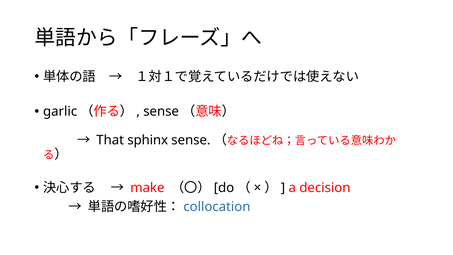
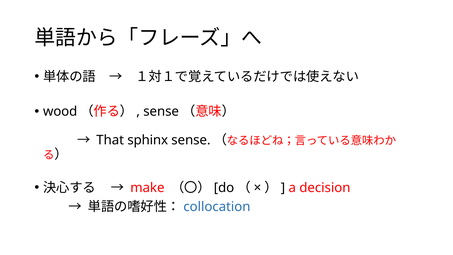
garlic: garlic -> wood (60, 111)
